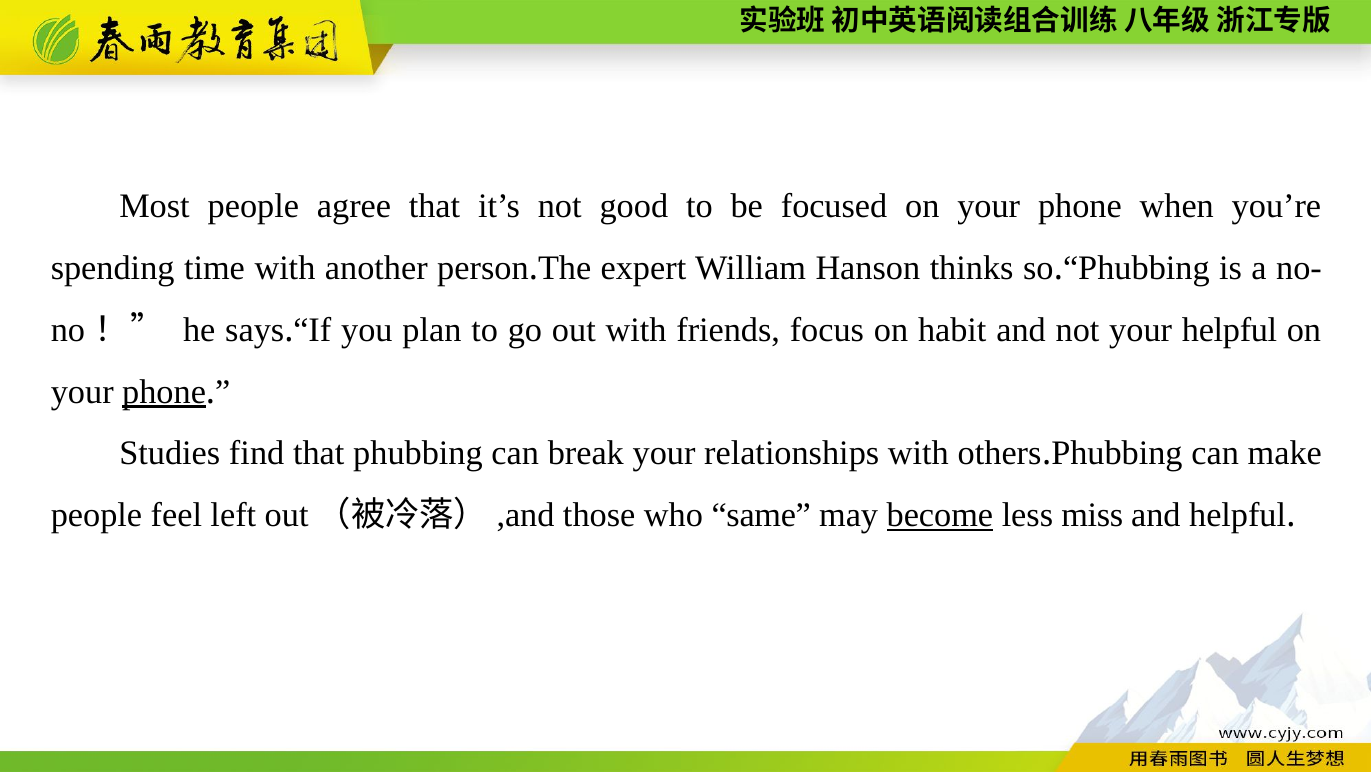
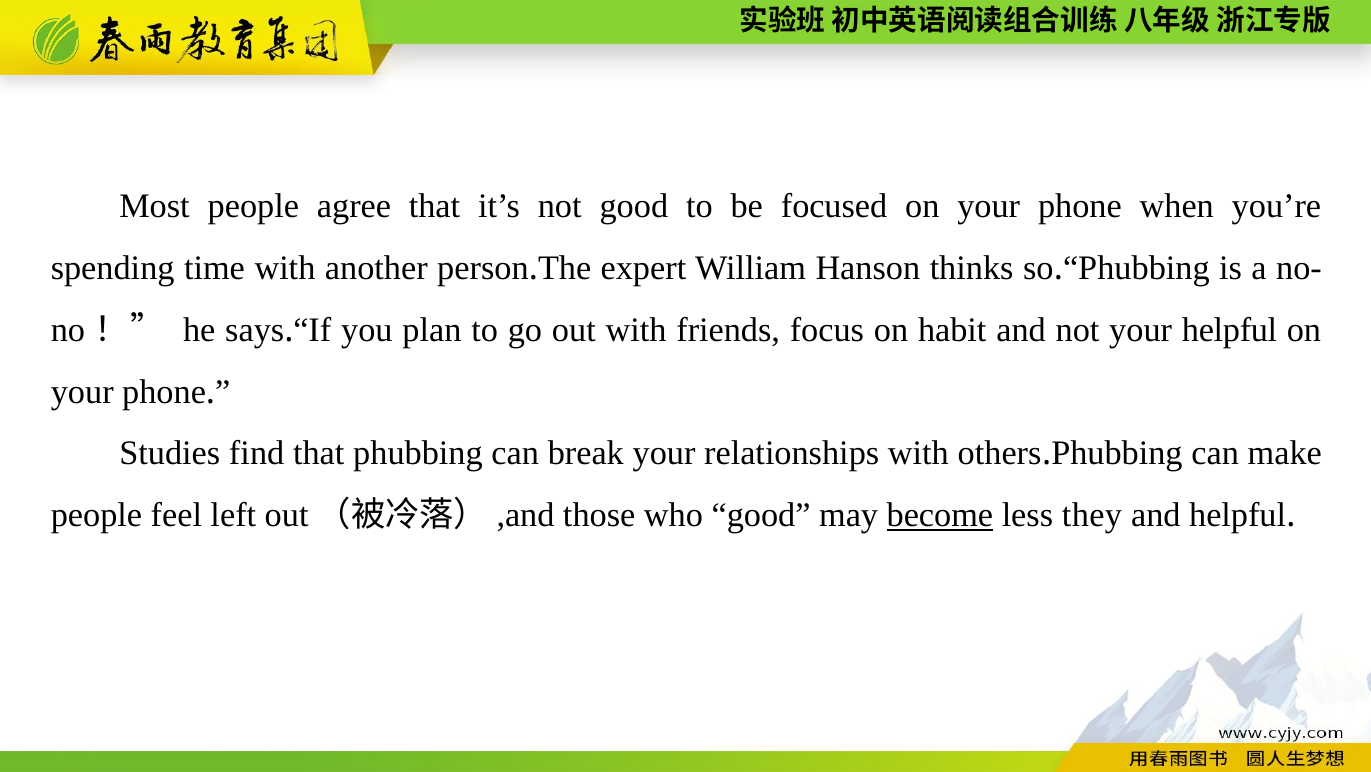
phone underline: present -> none (164, 391)
who same: same -> good (761, 515)
miss: miss -> they (1092, 515)
